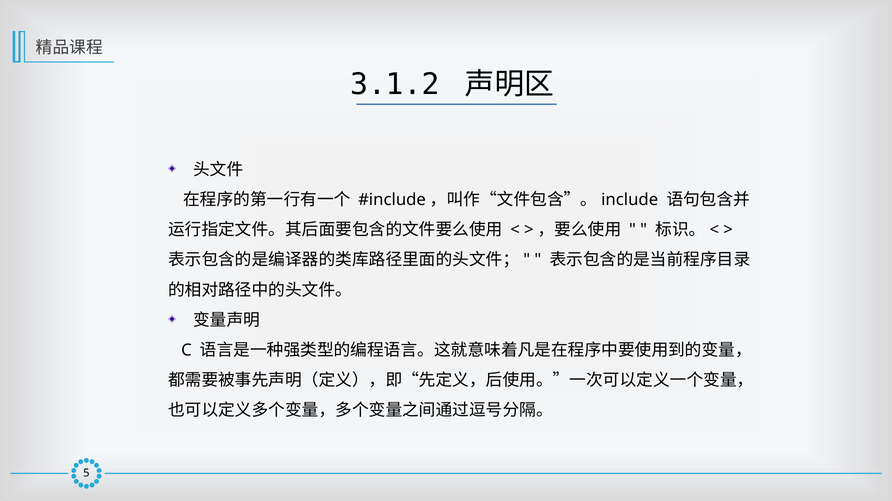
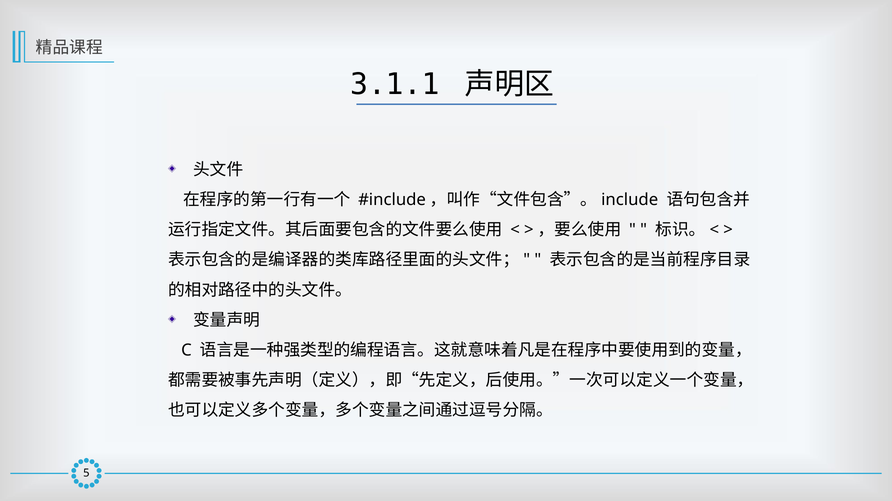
3.1.2: 3.1.2 -> 3.1.1 (395, 85)
